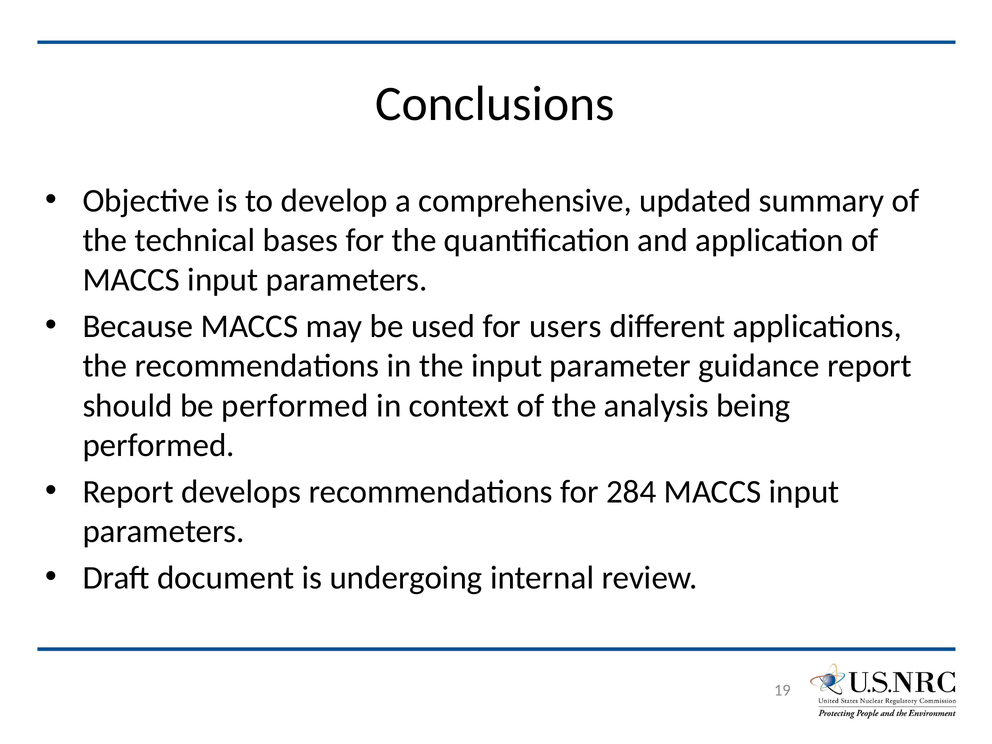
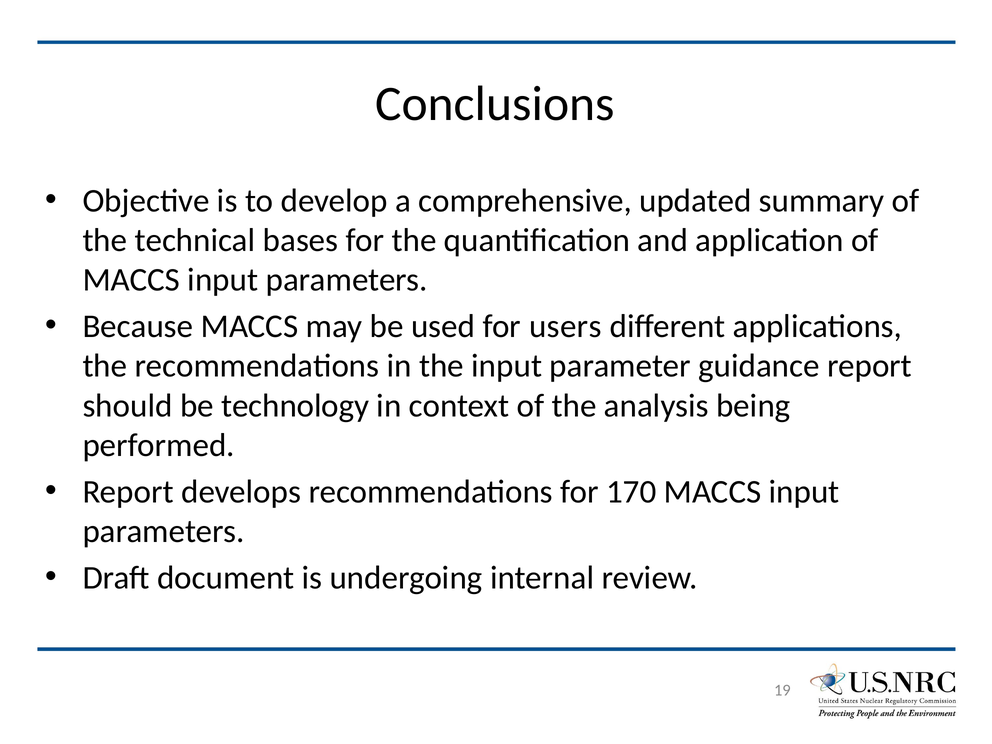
be performed: performed -> technology (295, 406)
284: 284 -> 170 (631, 492)
